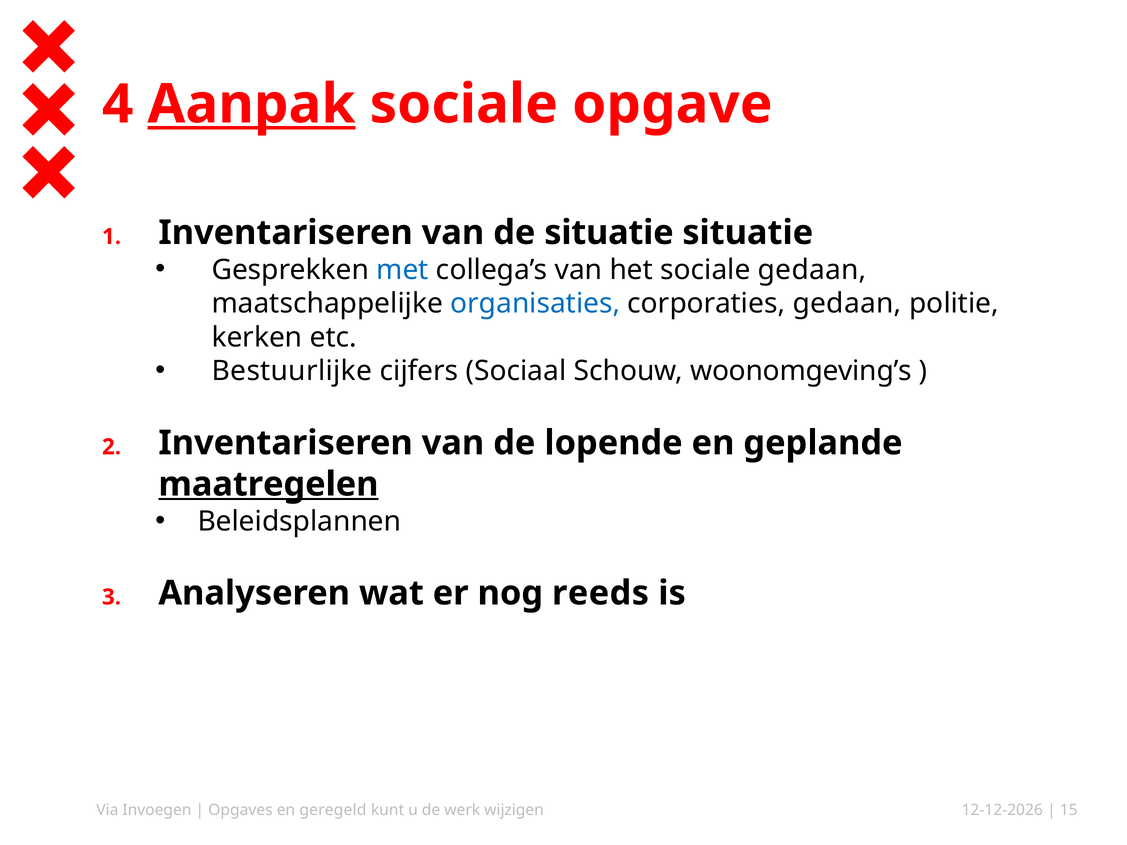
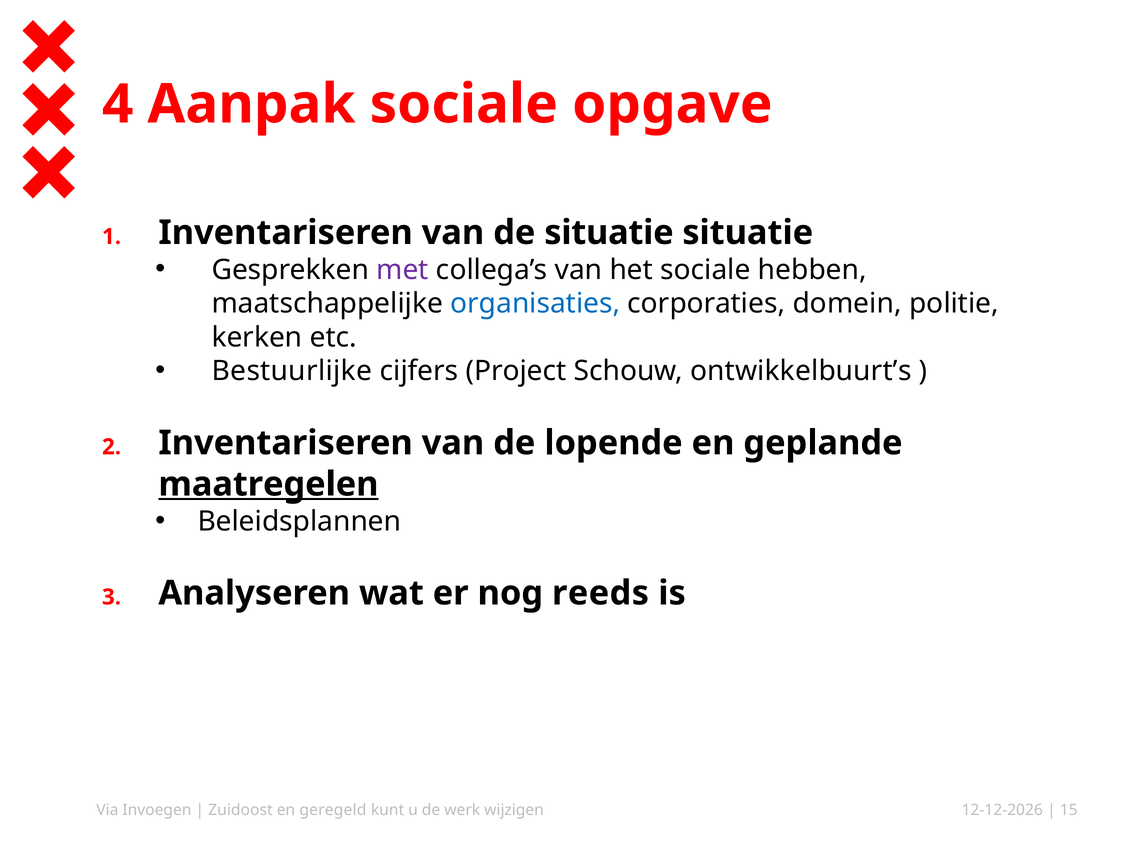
Aanpak underline: present -> none (251, 104)
met colour: blue -> purple (402, 270)
sociale gedaan: gedaan -> hebben (812, 270)
corporaties gedaan: gedaan -> domein (847, 304)
Sociaal: Sociaal -> Project (516, 371)
woonomgeving’s: woonomgeving’s -> ontwikkelbuurt’s (801, 371)
Opgaves: Opgaves -> Zuidoost (240, 810)
